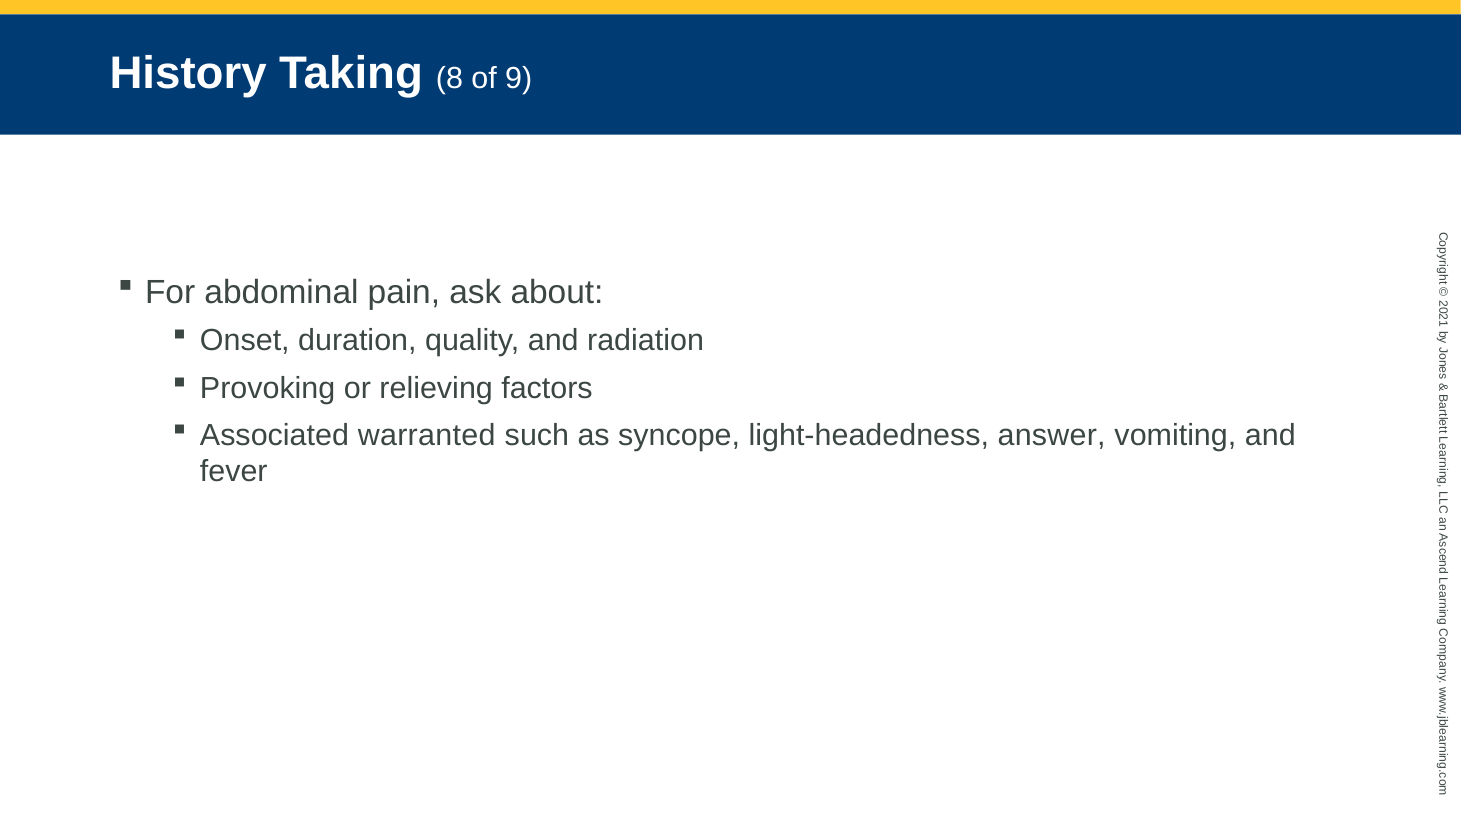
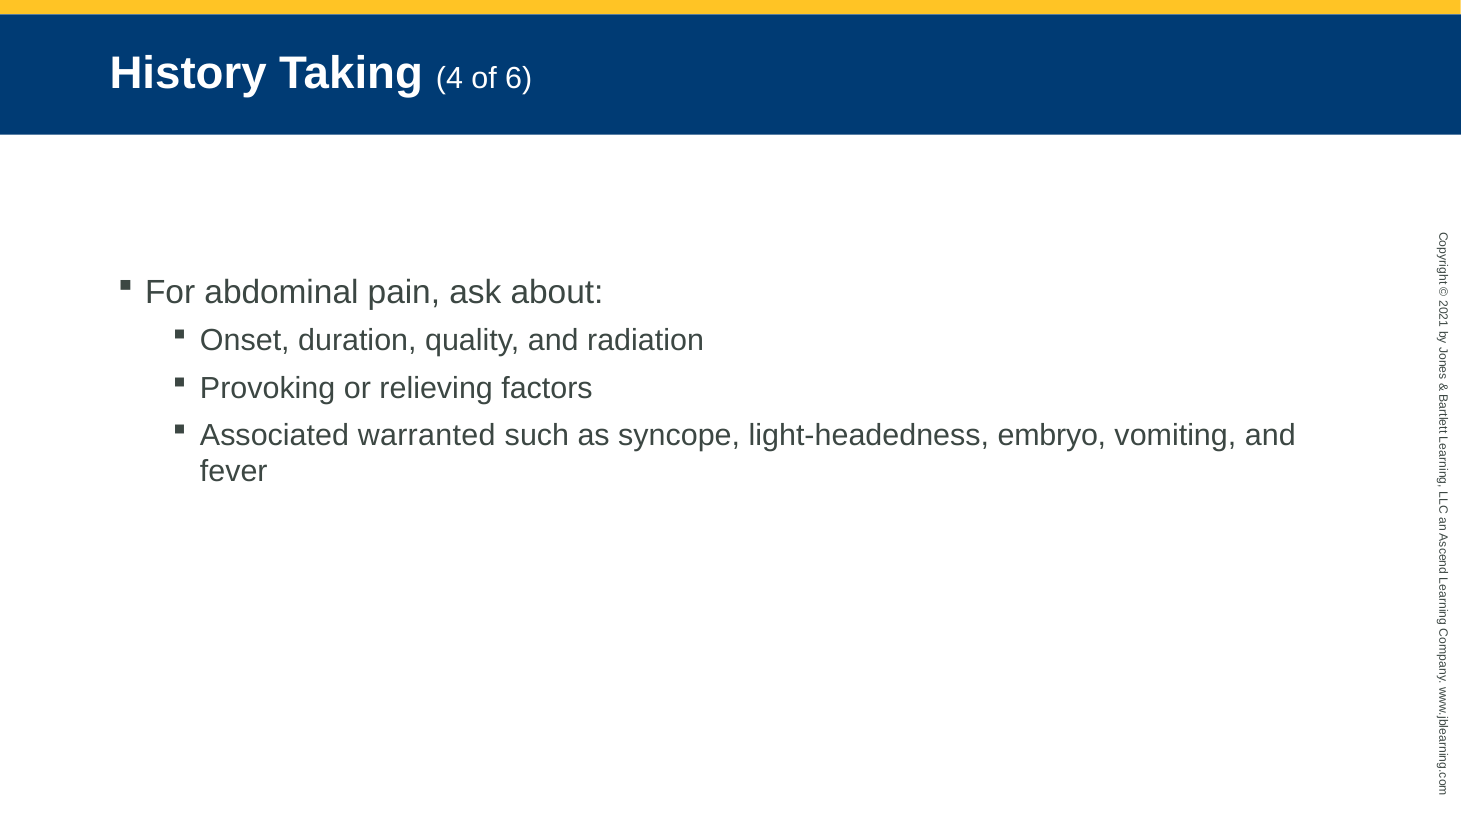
8: 8 -> 4 (449, 78)
9: 9 -> 6 (519, 78)
answer: answer -> embryo (1052, 435)
